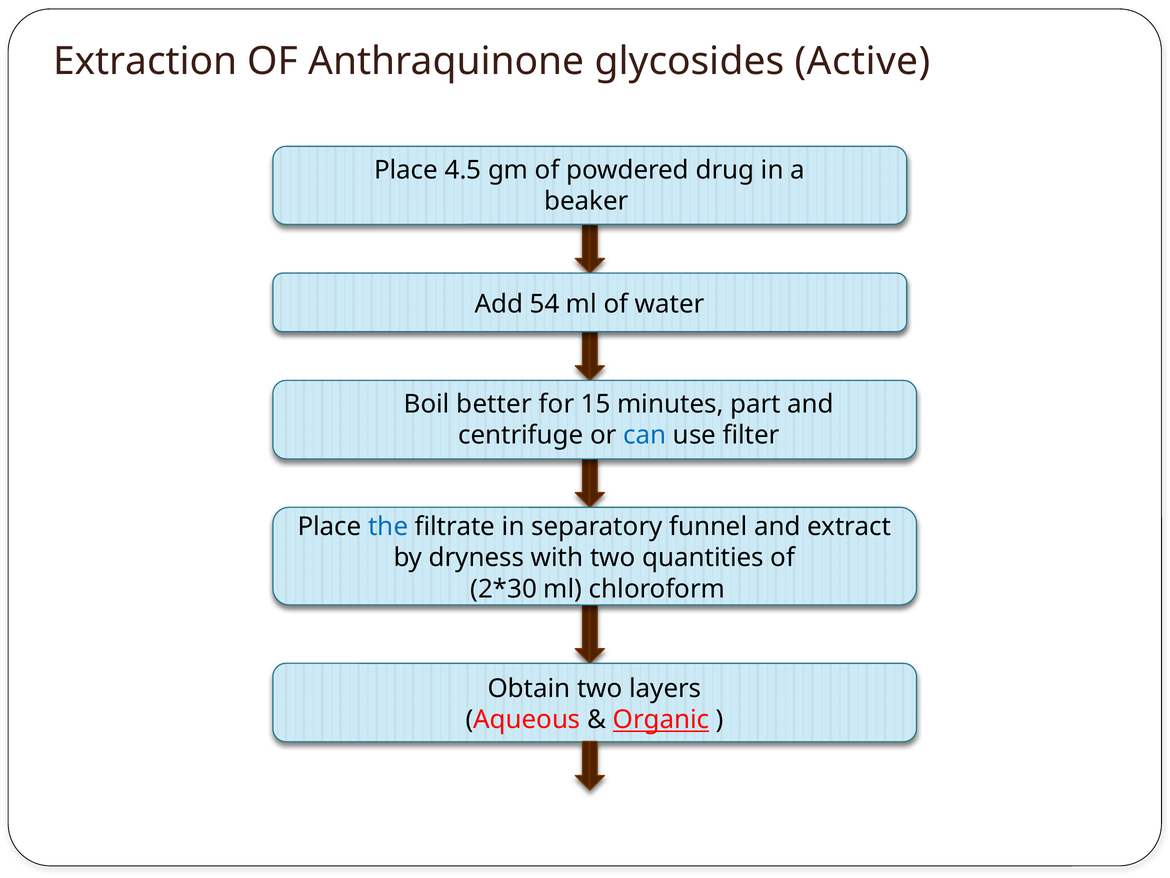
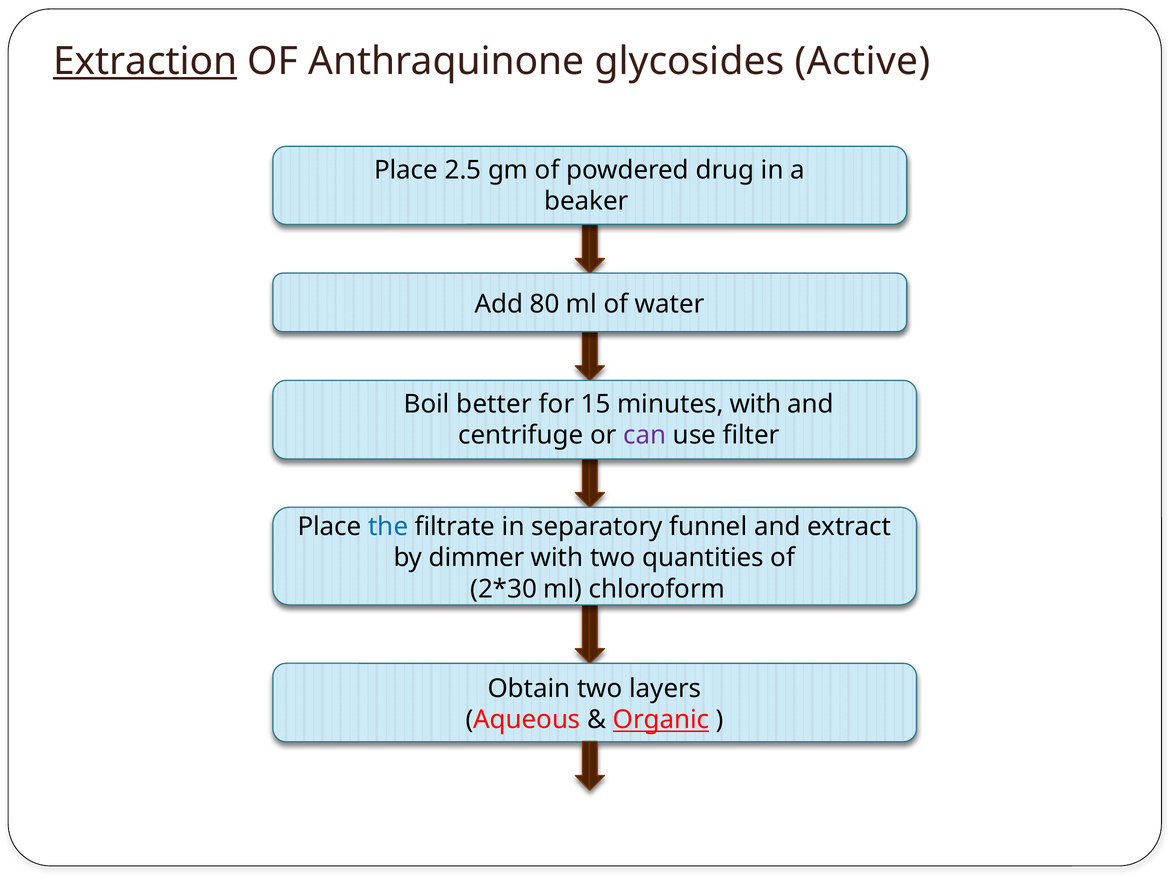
Extraction underline: none -> present (145, 61)
4.5: 4.5 -> 2.5 (463, 170)
54: 54 -> 80 (545, 304)
minutes part: part -> with (756, 404)
can colour: blue -> purple (645, 435)
dryness: dryness -> dimmer (477, 558)
